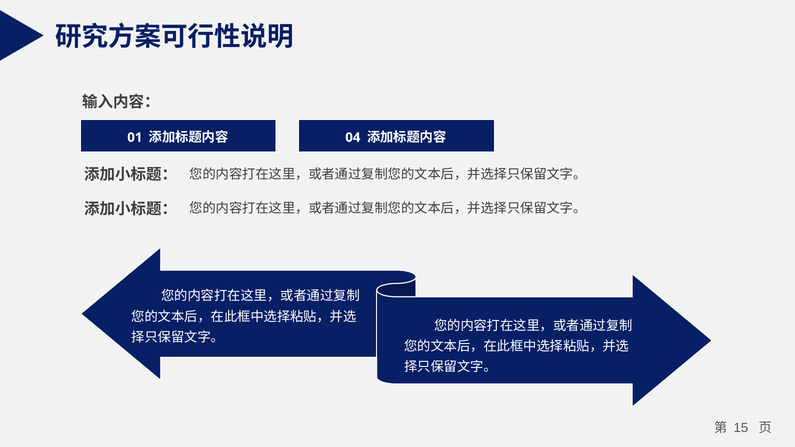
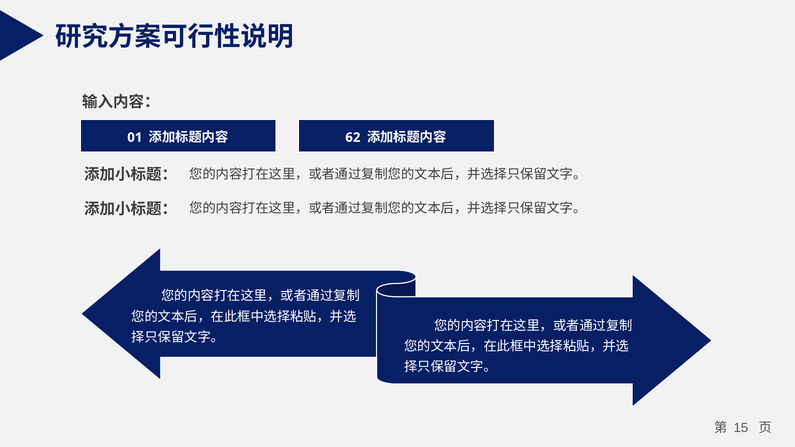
04: 04 -> 62 (353, 138)
